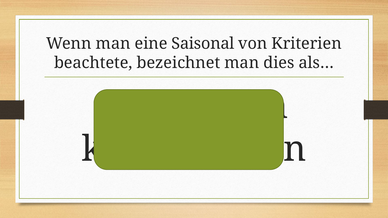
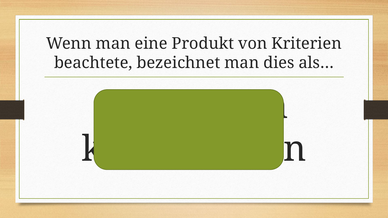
Saisonal: Saisonal -> Produkt (203, 44)
